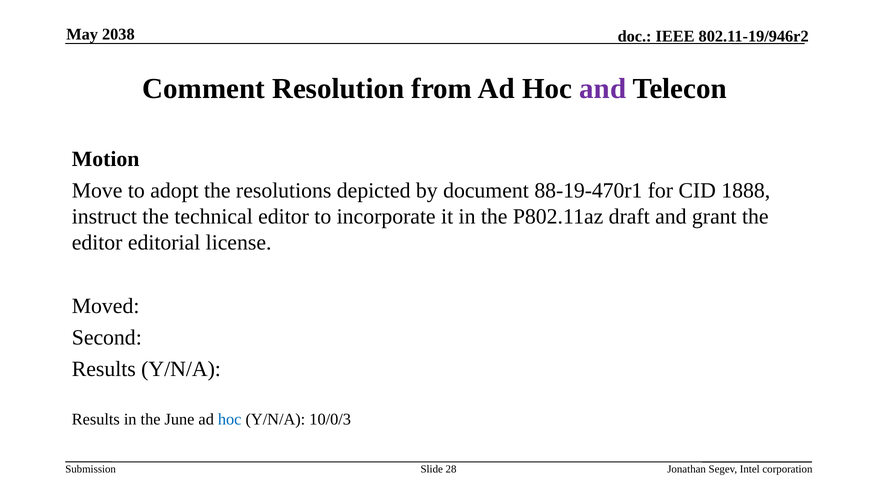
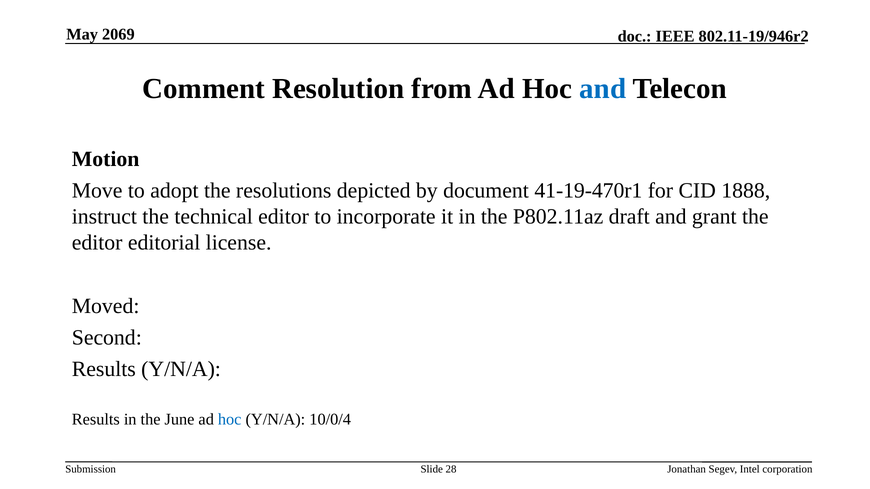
2038: 2038 -> 2069 (118, 35)
and colour: purple -> blue (603, 89)
88-19-470r1: 88-19-470r1 -> 41-19-470r1 (588, 191)
10/0/3: 10/0/3 -> 10/0/4 (330, 420)
